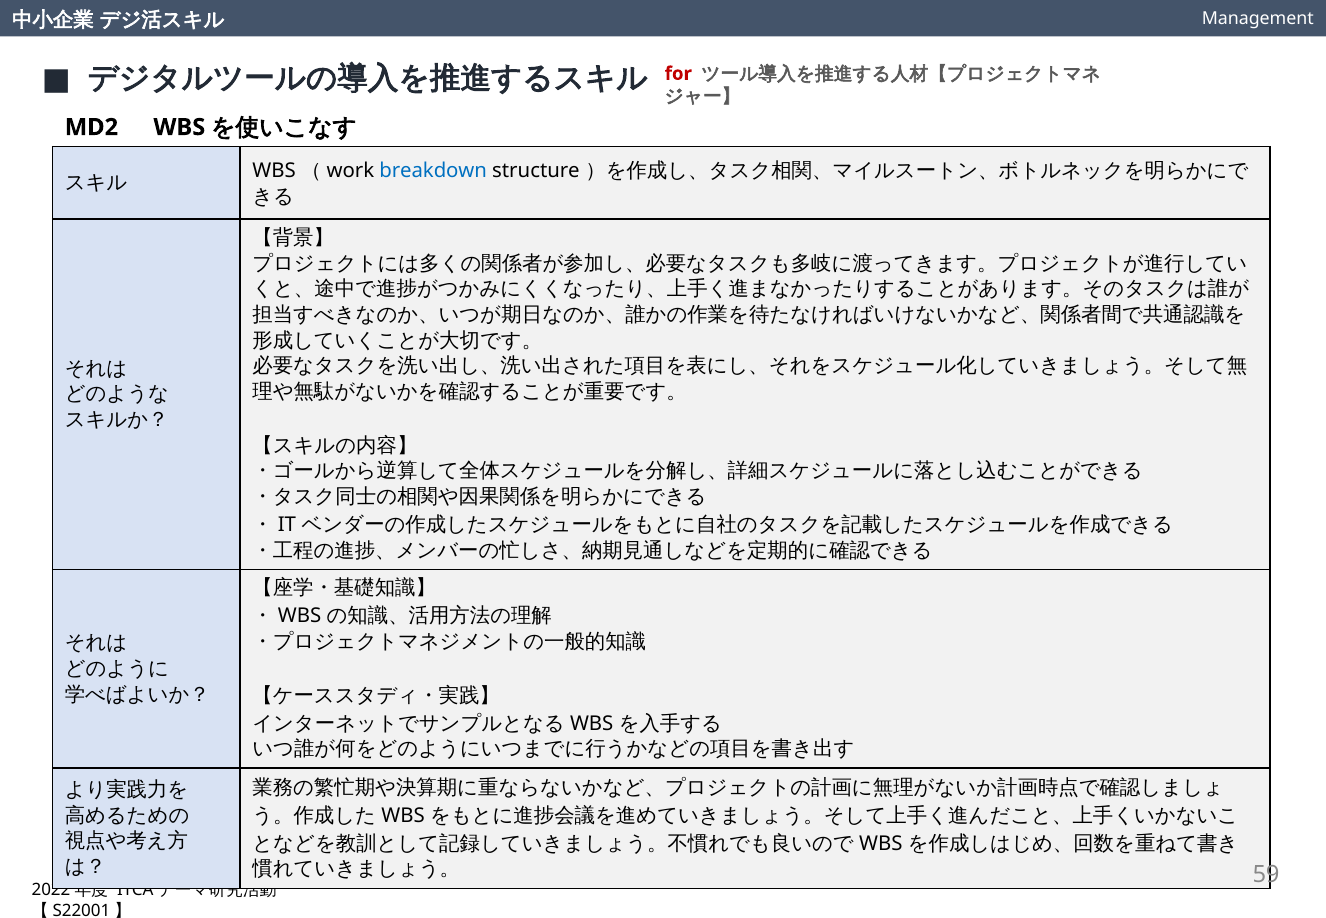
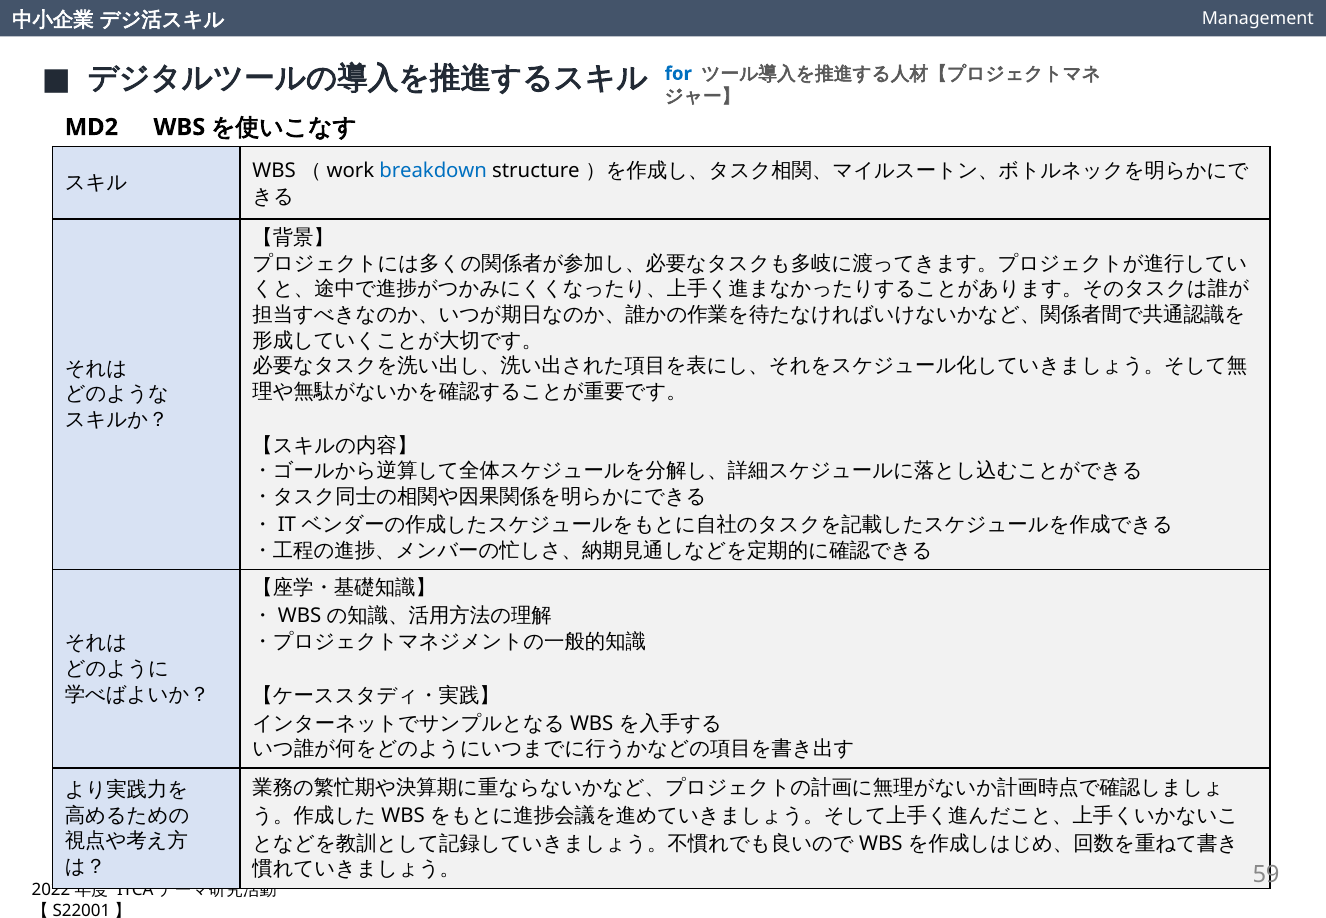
for colour: red -> blue (678, 74)
